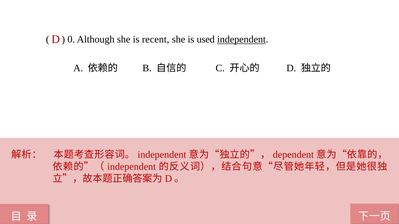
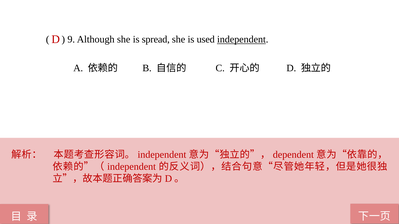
0: 0 -> 9 (71, 40)
recent: recent -> spread (156, 40)
